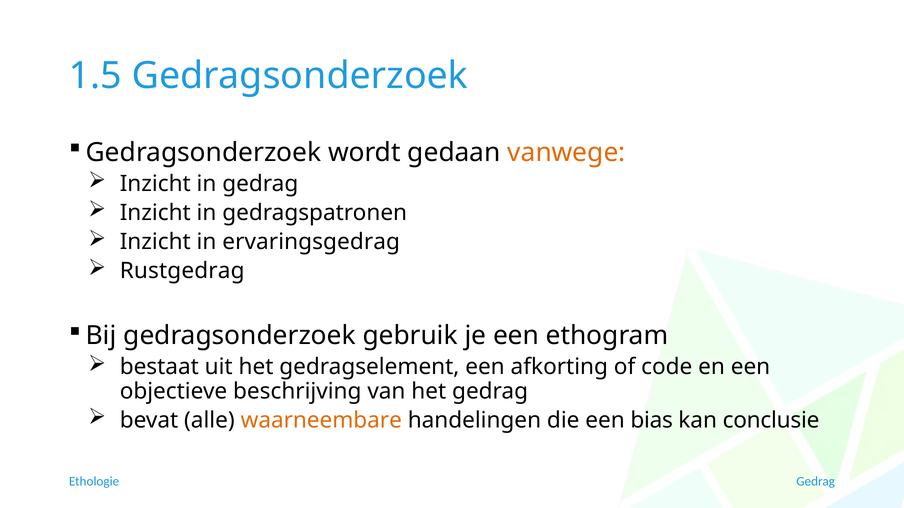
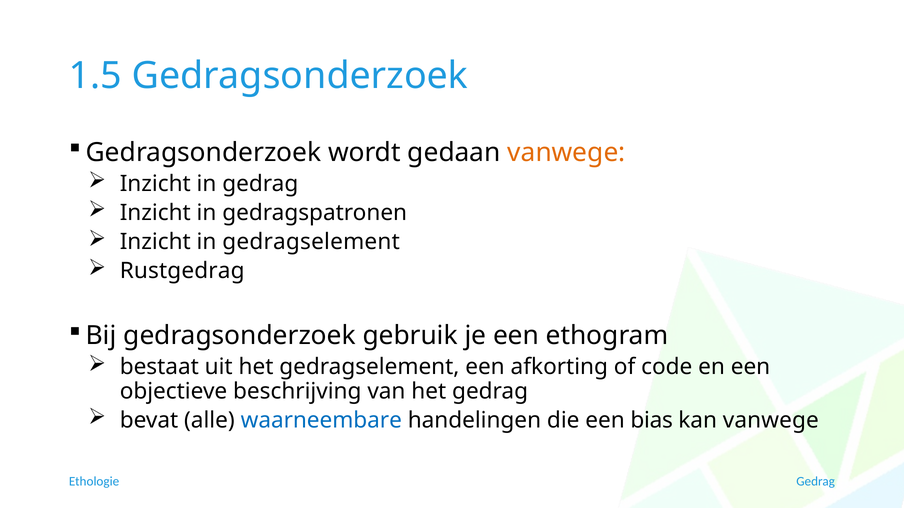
in ervaringsgedrag: ervaringsgedrag -> gedragselement (311, 242)
waarneembare colour: orange -> blue (321, 421)
kan conclusie: conclusie -> vanwege (771, 421)
